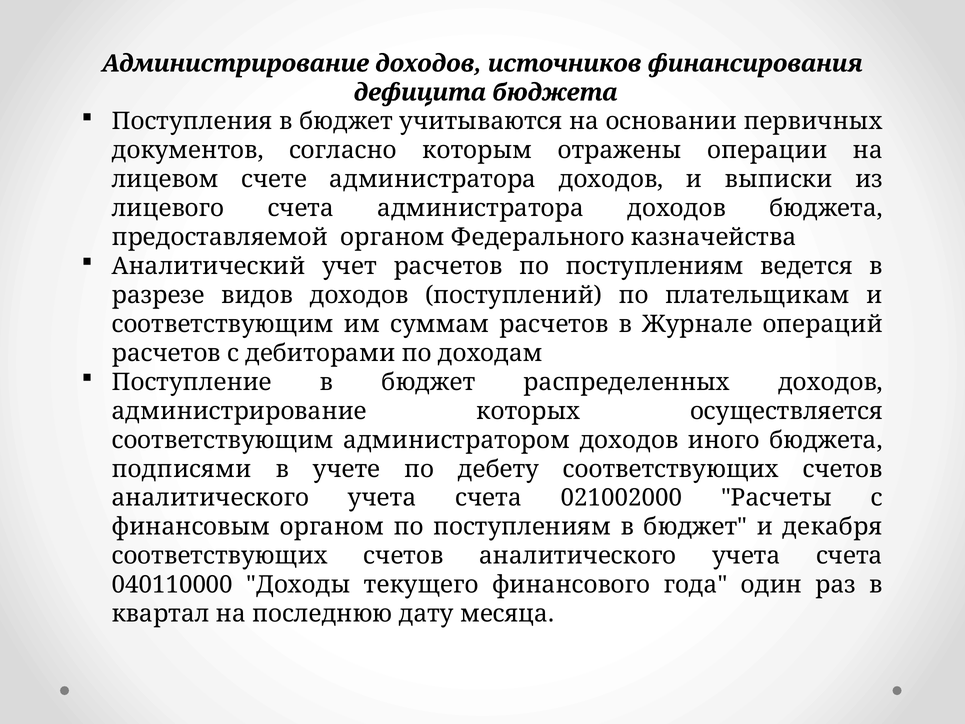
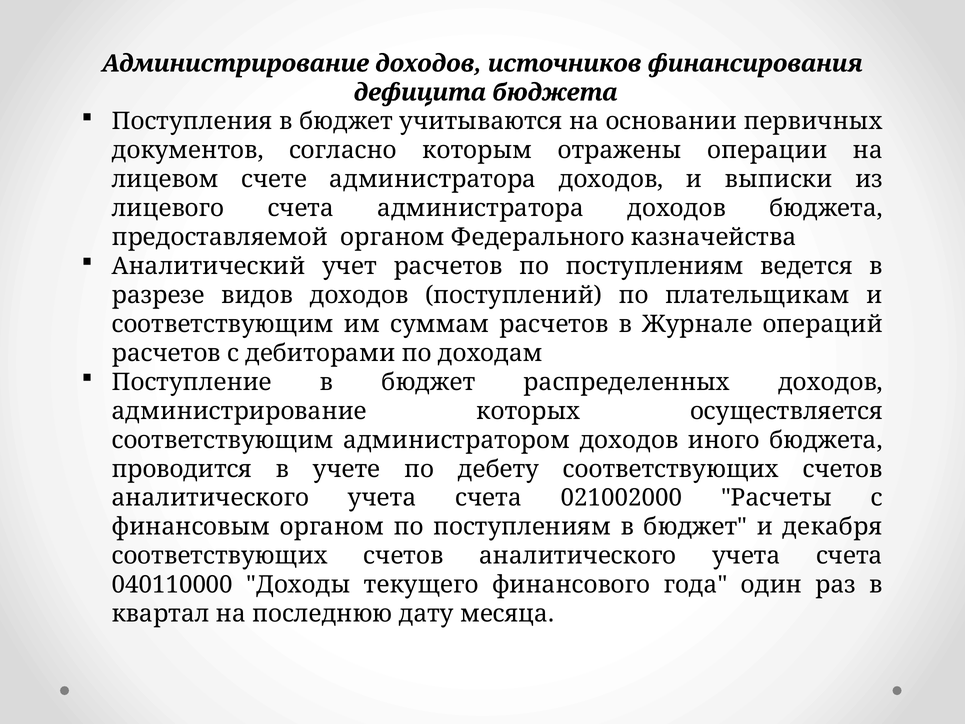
подписями: подписями -> проводится (182, 469)
